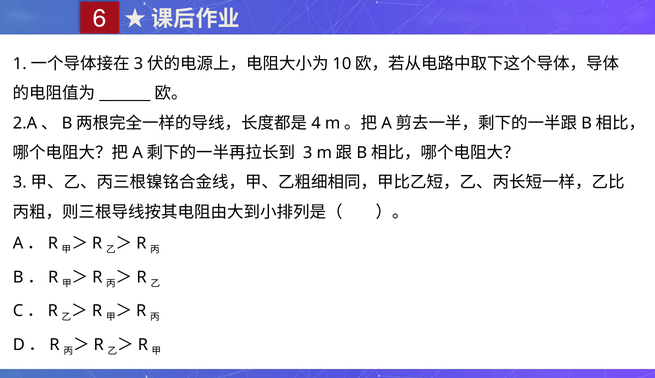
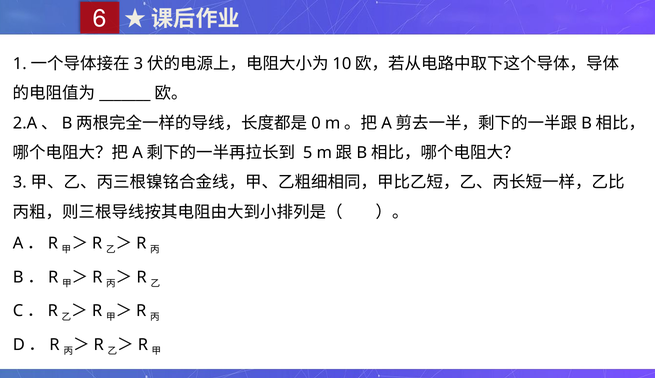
4: 4 -> 0 (316, 123)
3: 3 -> 5 (308, 153)
